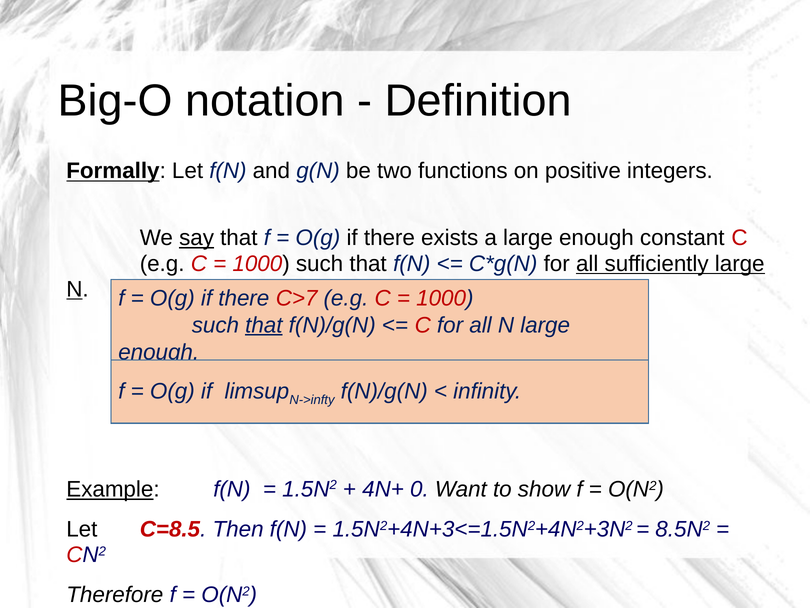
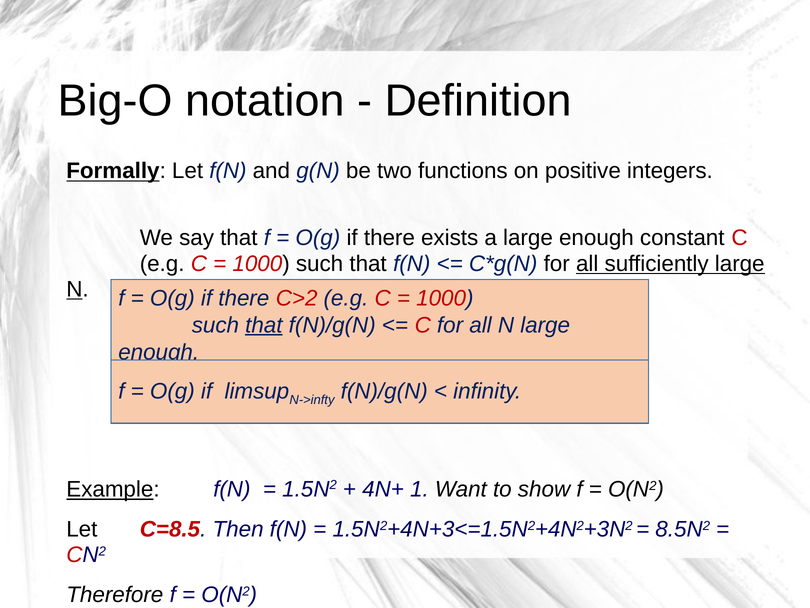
say underline: present -> none (197, 238)
C>7: C>7 -> C>2 (297, 298)
0: 0 -> 1 (419, 489)
